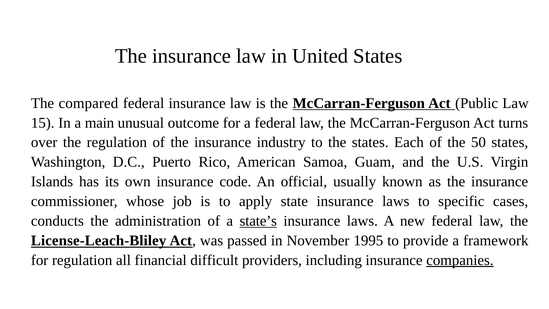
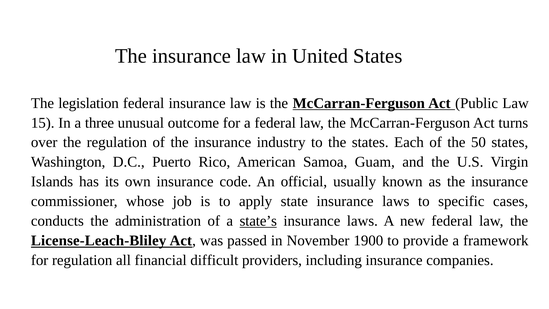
compared: compared -> legislation (89, 103)
main: main -> three (100, 123)
1995: 1995 -> 1900 (368, 240)
companies underline: present -> none (460, 260)
